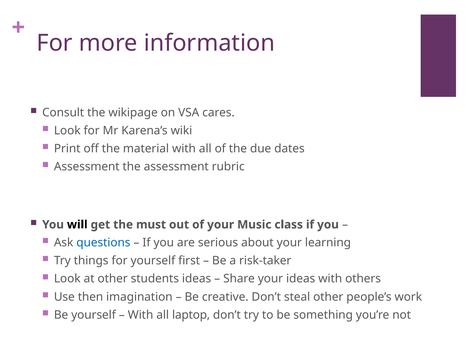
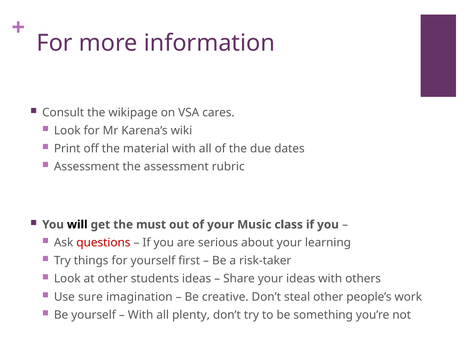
questions colour: blue -> red (103, 243)
then: then -> sure (90, 297)
laptop: laptop -> plenty (191, 315)
